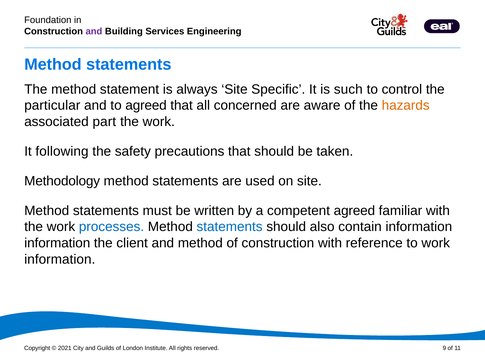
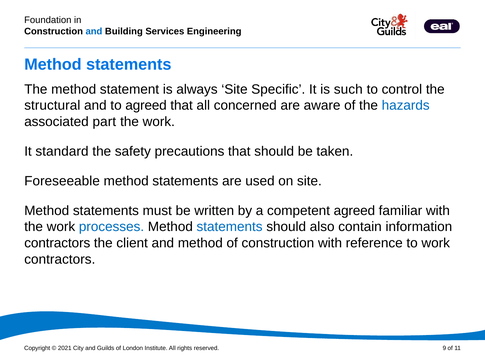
and colour: purple -> blue (94, 32)
particular: particular -> structural (52, 105)
hazards colour: orange -> blue (406, 105)
following: following -> standard (62, 151)
Methodology: Methodology -> Foreseeable (62, 181)
information: information -> contractors (57, 243)
information: information -> contractors (60, 259)
